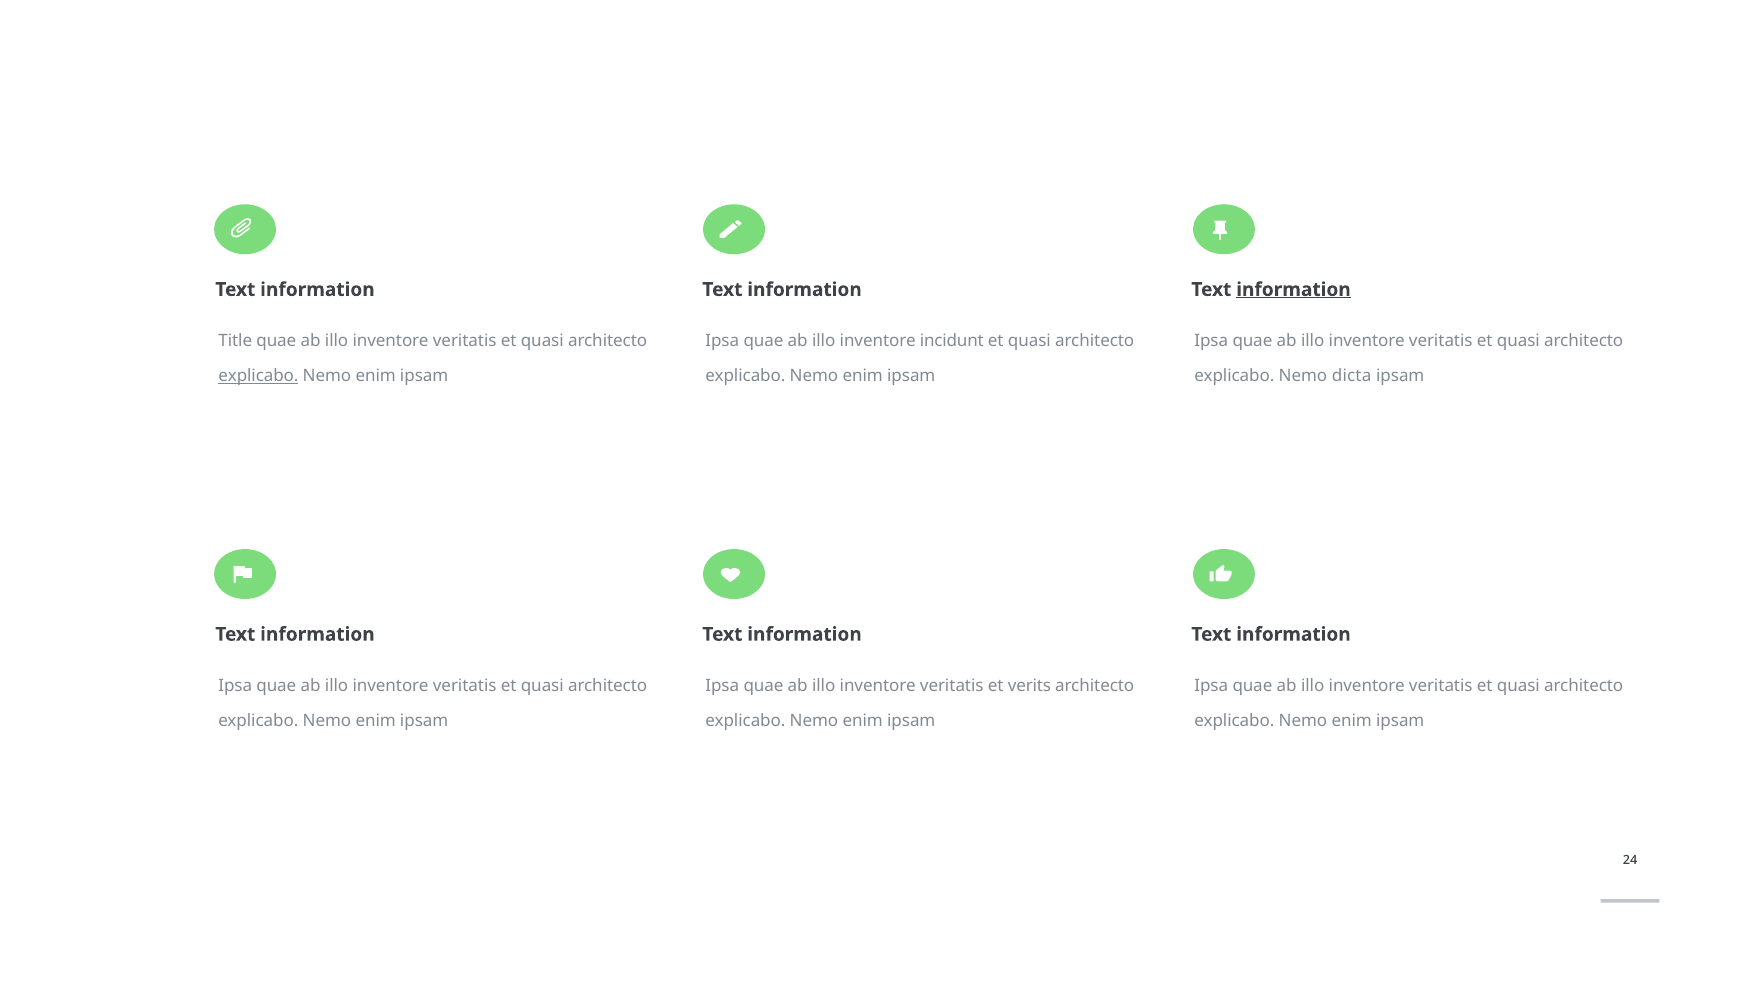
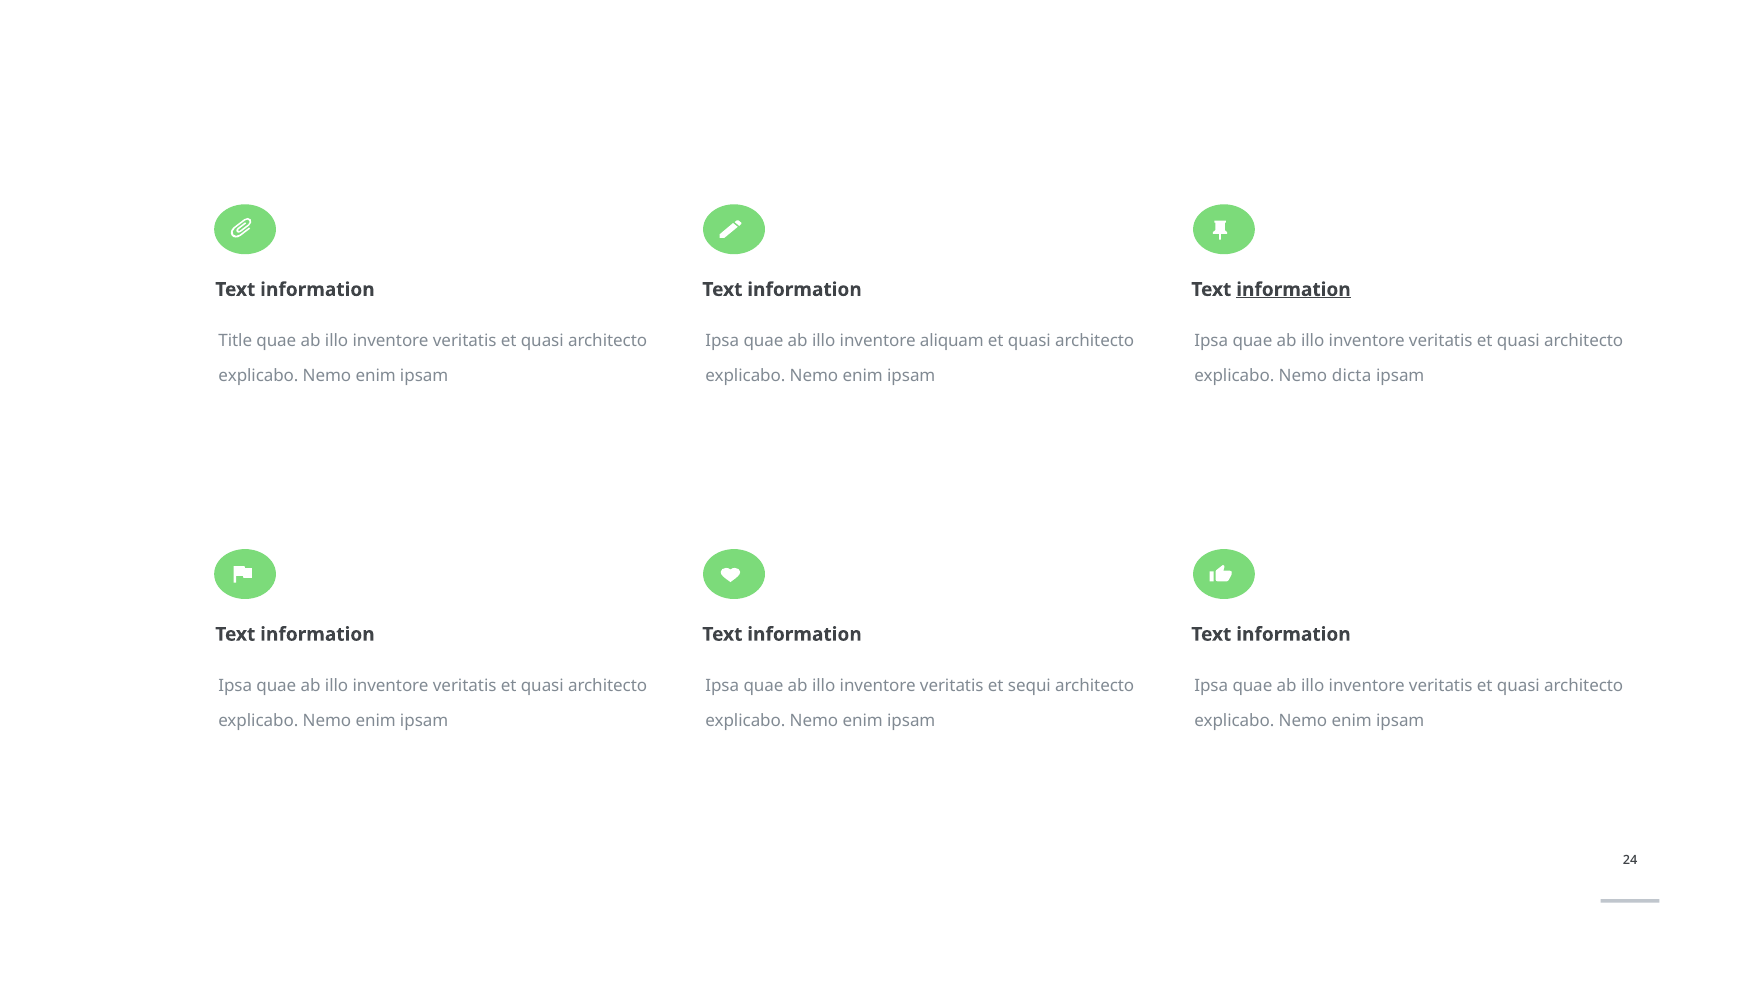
incidunt: incidunt -> aliquam (952, 341)
explicabo underline: present -> none (258, 376)
verits: verits -> sequi (1029, 685)
